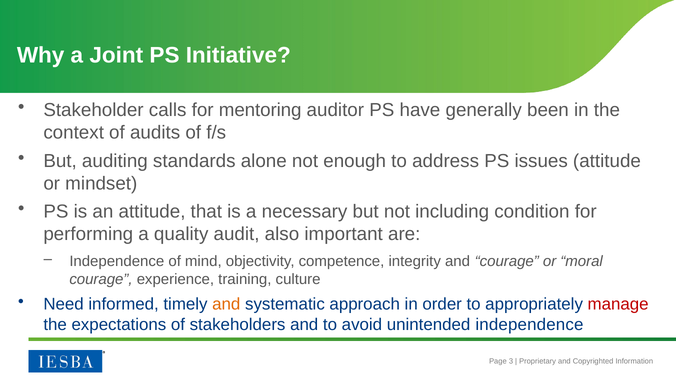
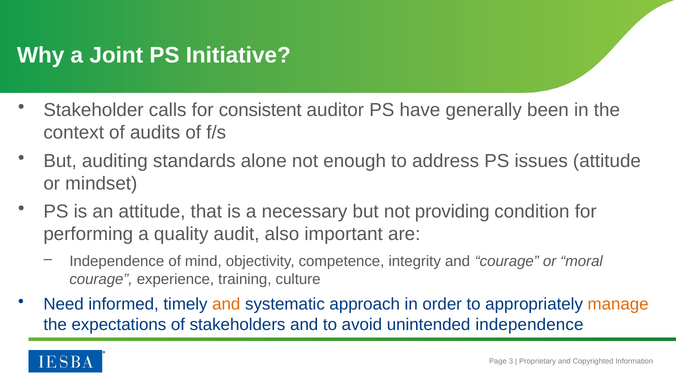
mentoring: mentoring -> consistent (260, 110)
including: including -> providing (452, 212)
manage colour: red -> orange (618, 305)
